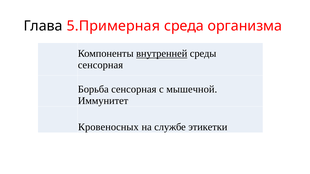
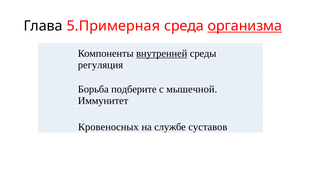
организма underline: none -> present (245, 26)
сенсорная: сенсорная -> регуляция (100, 65)
Борьба сенсорная: сенсорная -> подберите (134, 89)
этикетки: этикетки -> суставов (208, 127)
